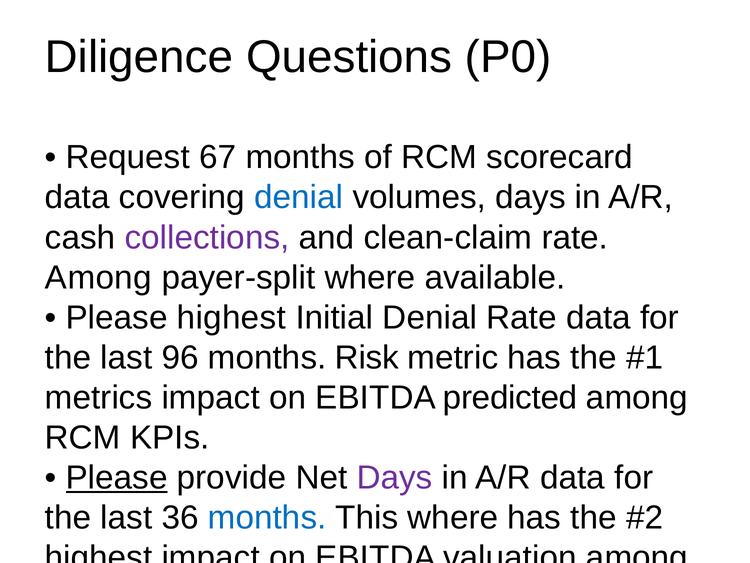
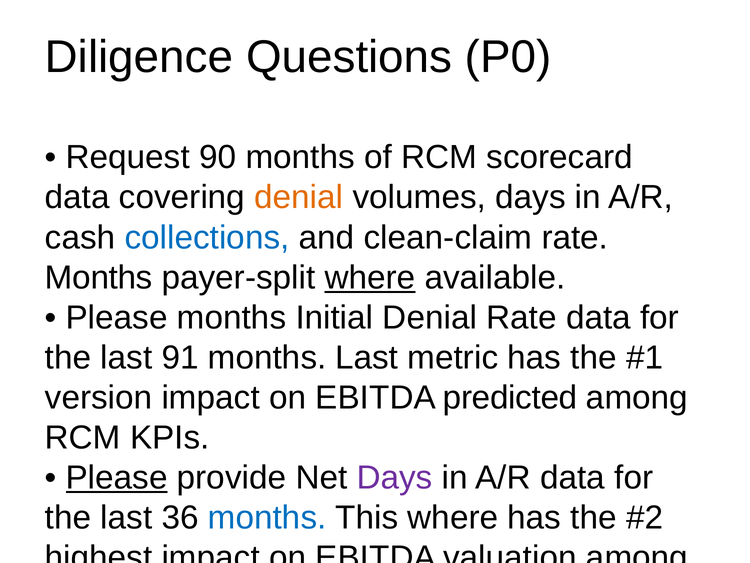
67: 67 -> 90 (218, 157)
denial colour: blue -> orange (299, 197)
collections colour: purple -> blue (207, 237)
Among: Among -> Months (99, 277)
where underline: none -> present (370, 277)
Please highest: highest -> months (232, 317)
96: 96 -> 91 (180, 357)
months Risk: Risk -> Last (367, 357)
metrics: metrics -> version (99, 397)
